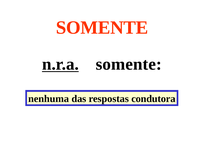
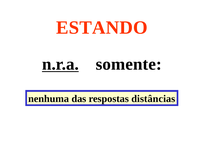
SOMENTE: SOMENTE -> ESTANDO (102, 28)
condutora: condutora -> distâncias (153, 99)
